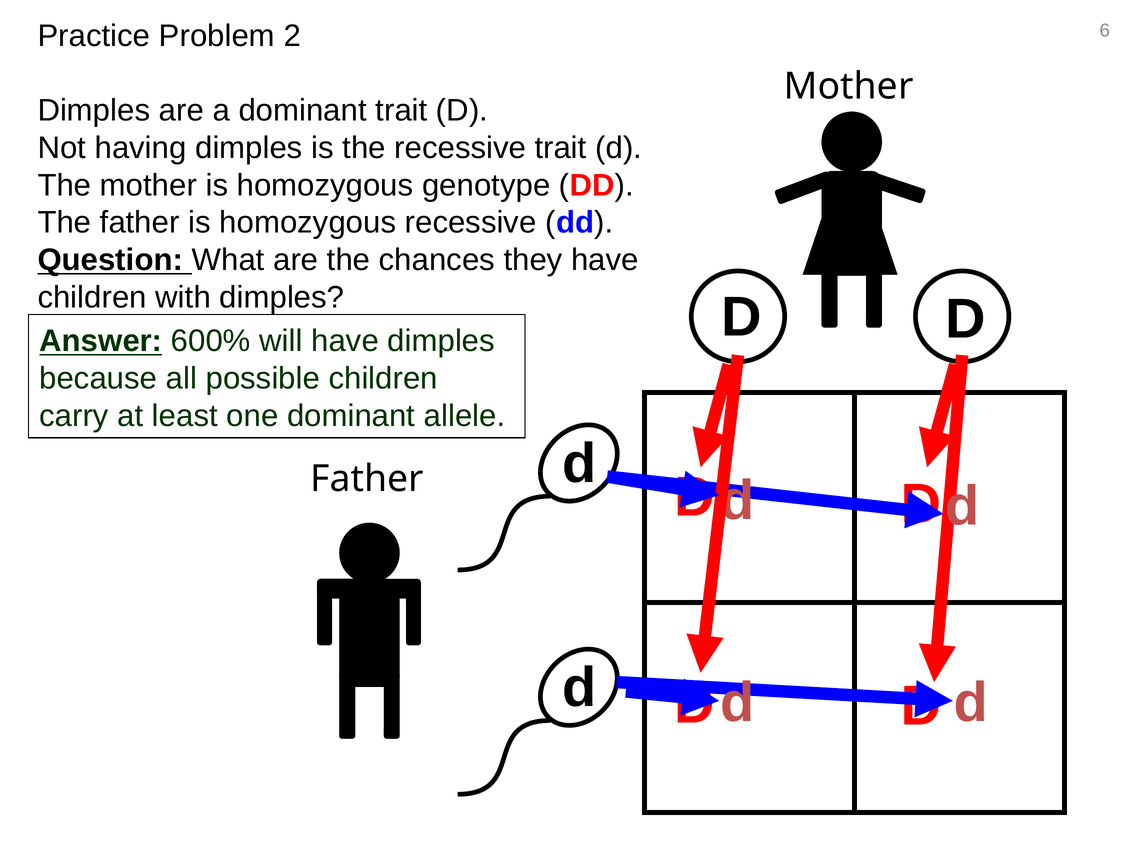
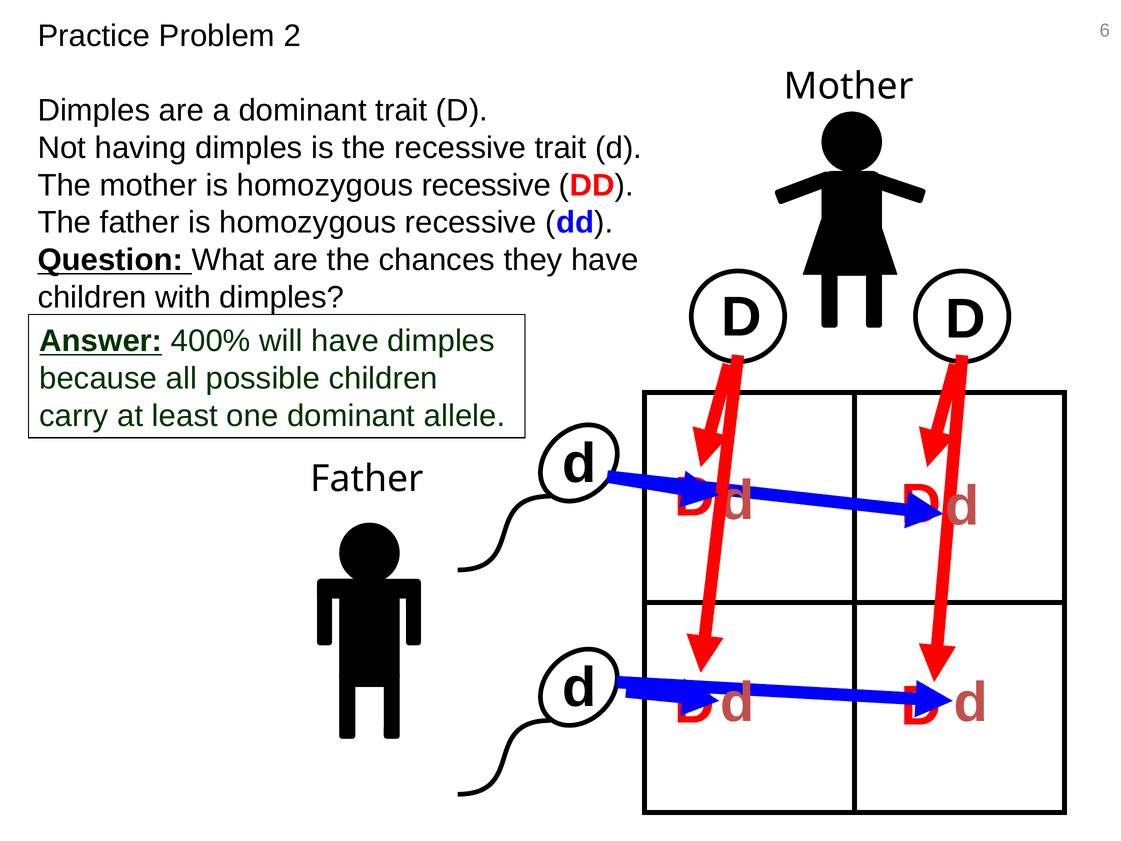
mother is homozygous genotype: genotype -> recessive (486, 185)
600%: 600% -> 400% (211, 341)
